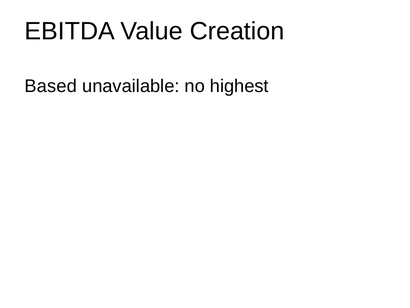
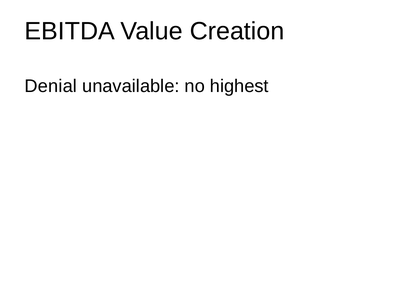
Based: Based -> Denial (51, 86)
